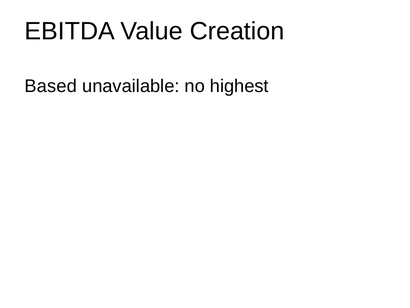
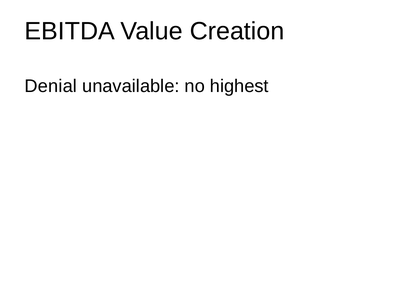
Based: Based -> Denial (51, 86)
